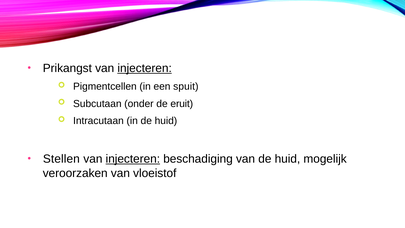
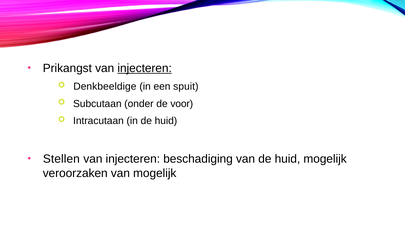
Pigmentcellen: Pigmentcellen -> Denkbeeldige (105, 86)
eruit: eruit -> voor (182, 104)
injecteren underline: present -> none (133, 159)
van vloeistof: vloeistof -> mogelijk (155, 173)
